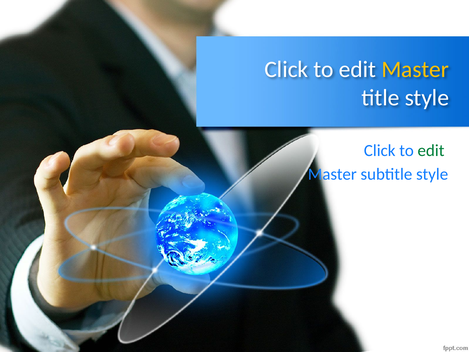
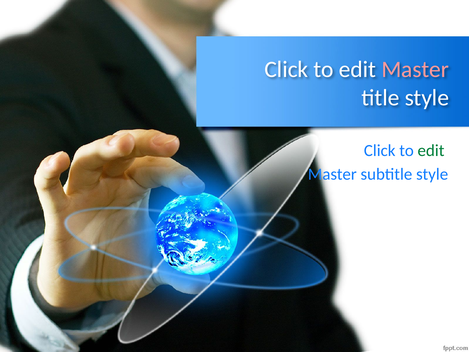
Master colour: yellow -> pink (415, 69)
